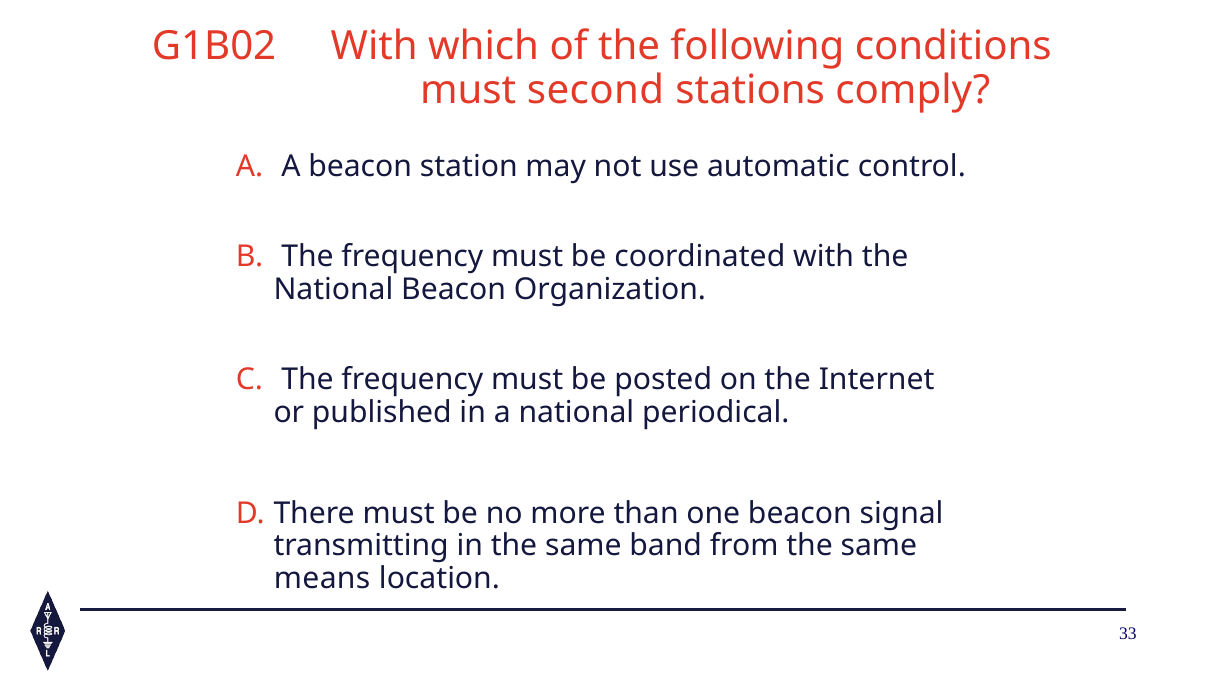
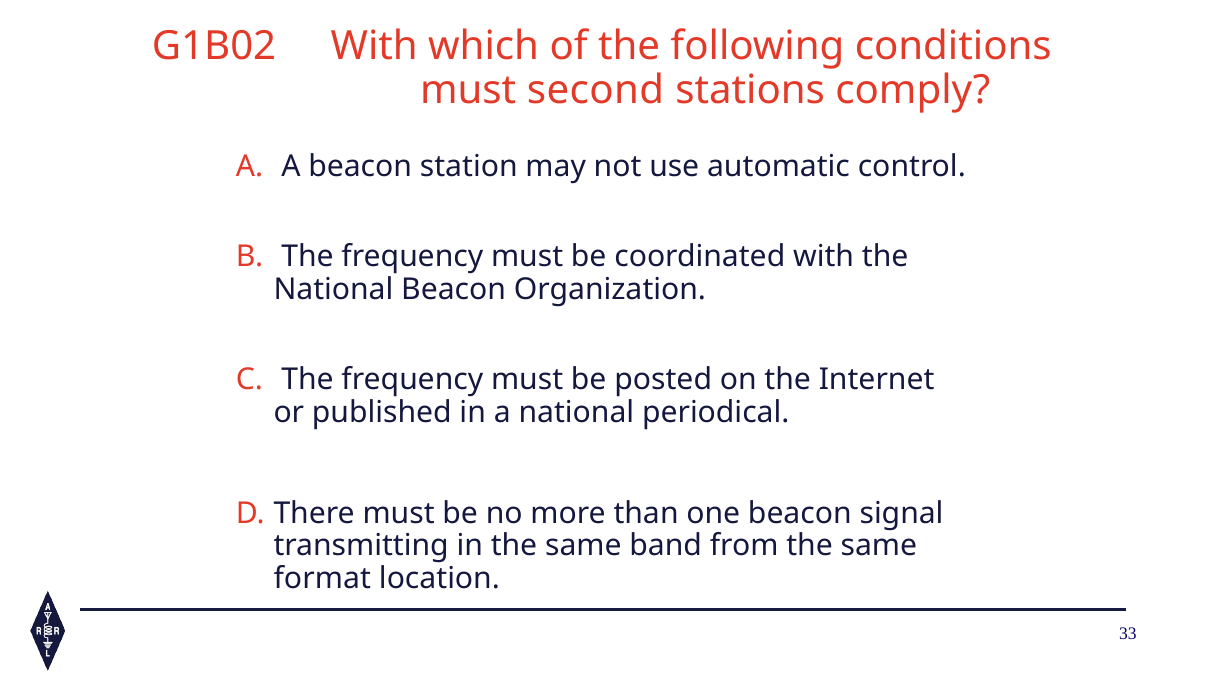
means: means -> format (322, 579)
